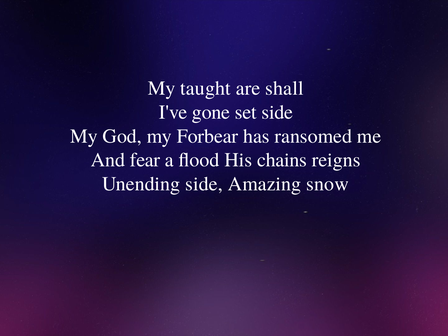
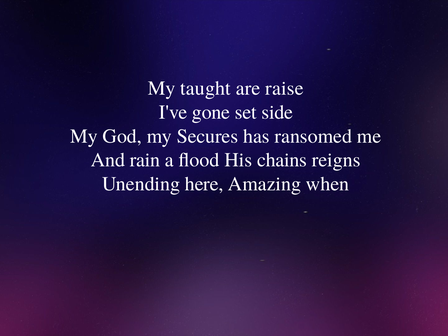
shall: shall -> raise (284, 88)
Forbear: Forbear -> Secures (207, 136)
fear: fear -> rain (145, 160)
Unending side: side -> here (204, 184)
snow: snow -> when (328, 184)
